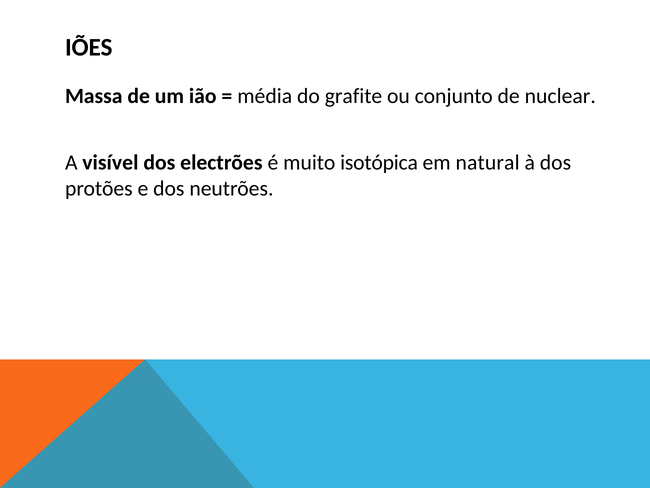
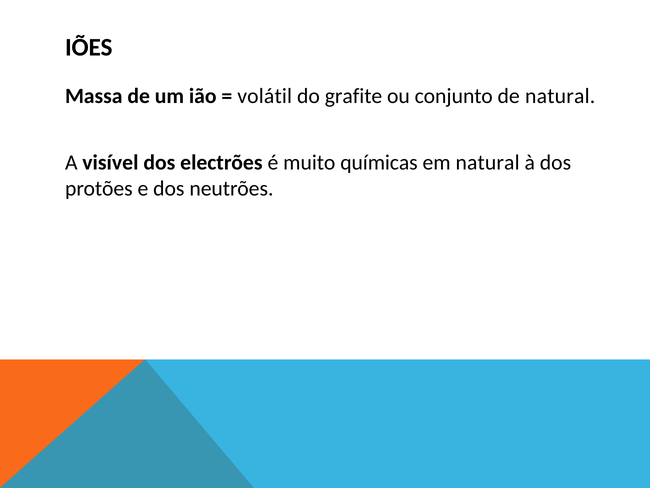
média: média -> volátil (265, 96)
de nuclear: nuclear -> natural (560, 96)
isotópica: isotópica -> químicas (379, 162)
